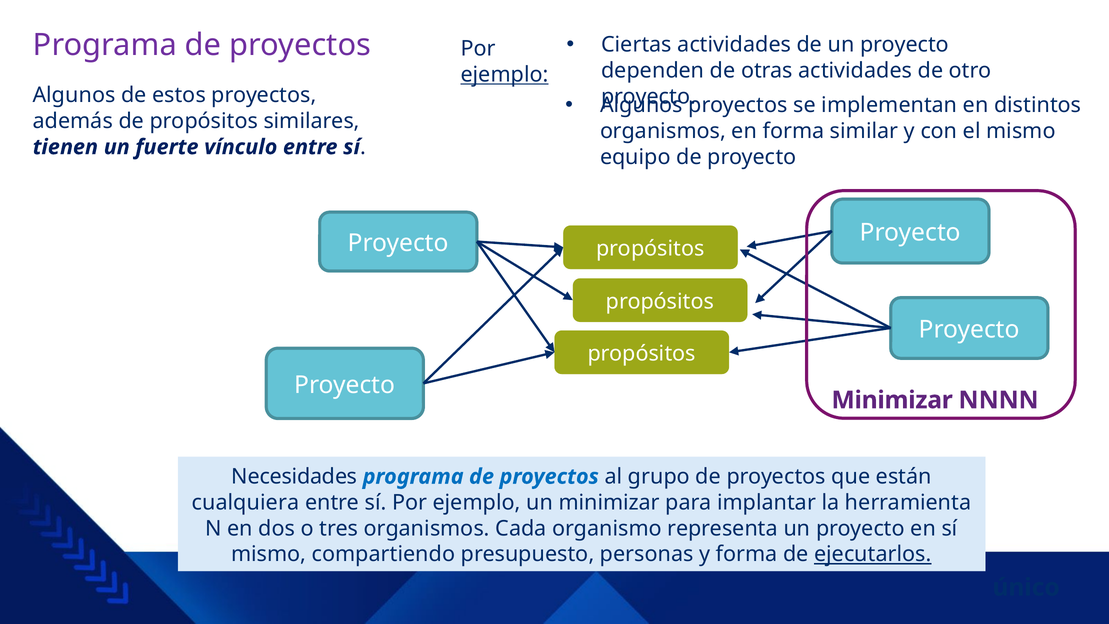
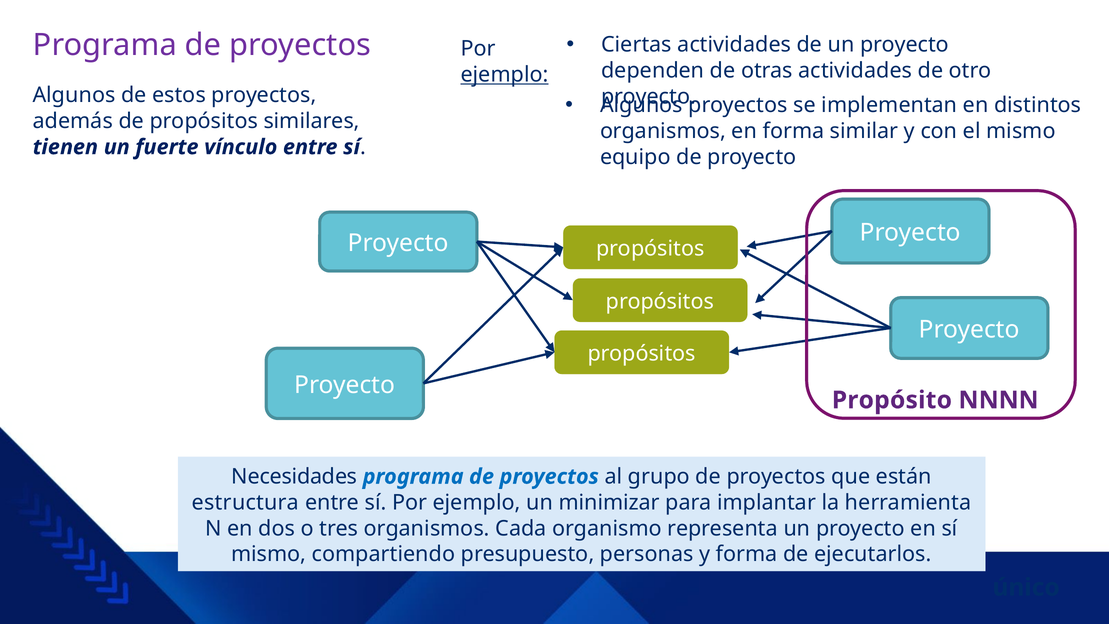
Minimizar: Minimizar -> Propósito (892, 400)
cualquiera: cualquiera -> estructura (245, 502)
ejecutarlos underline: present -> none (873, 554)
